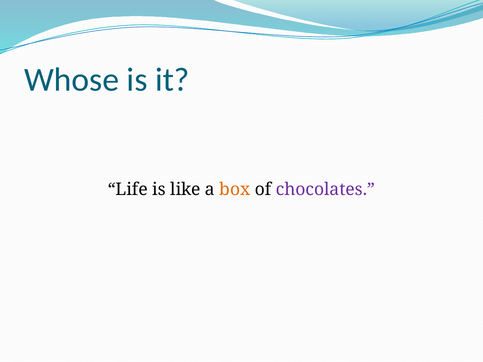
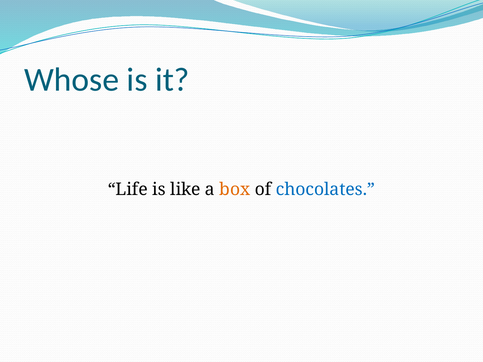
chocolates colour: purple -> blue (325, 189)
